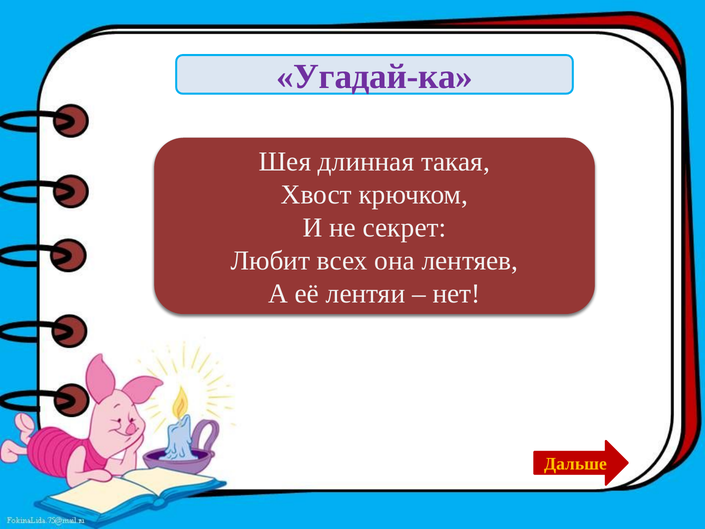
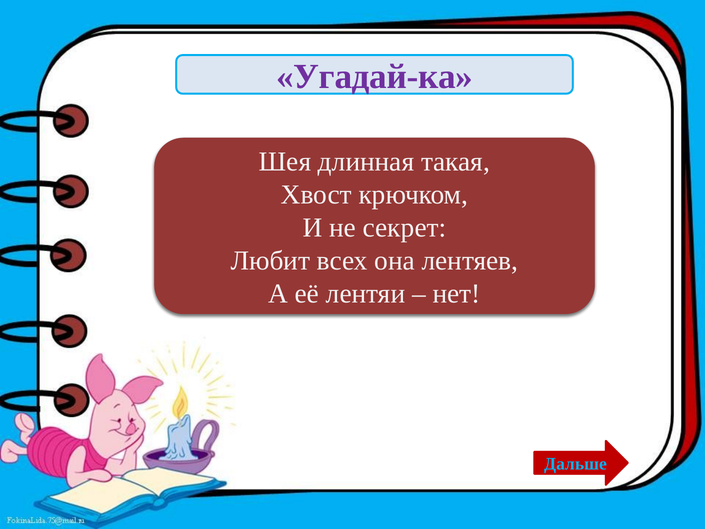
Дальше colour: yellow -> light blue (575, 464)
